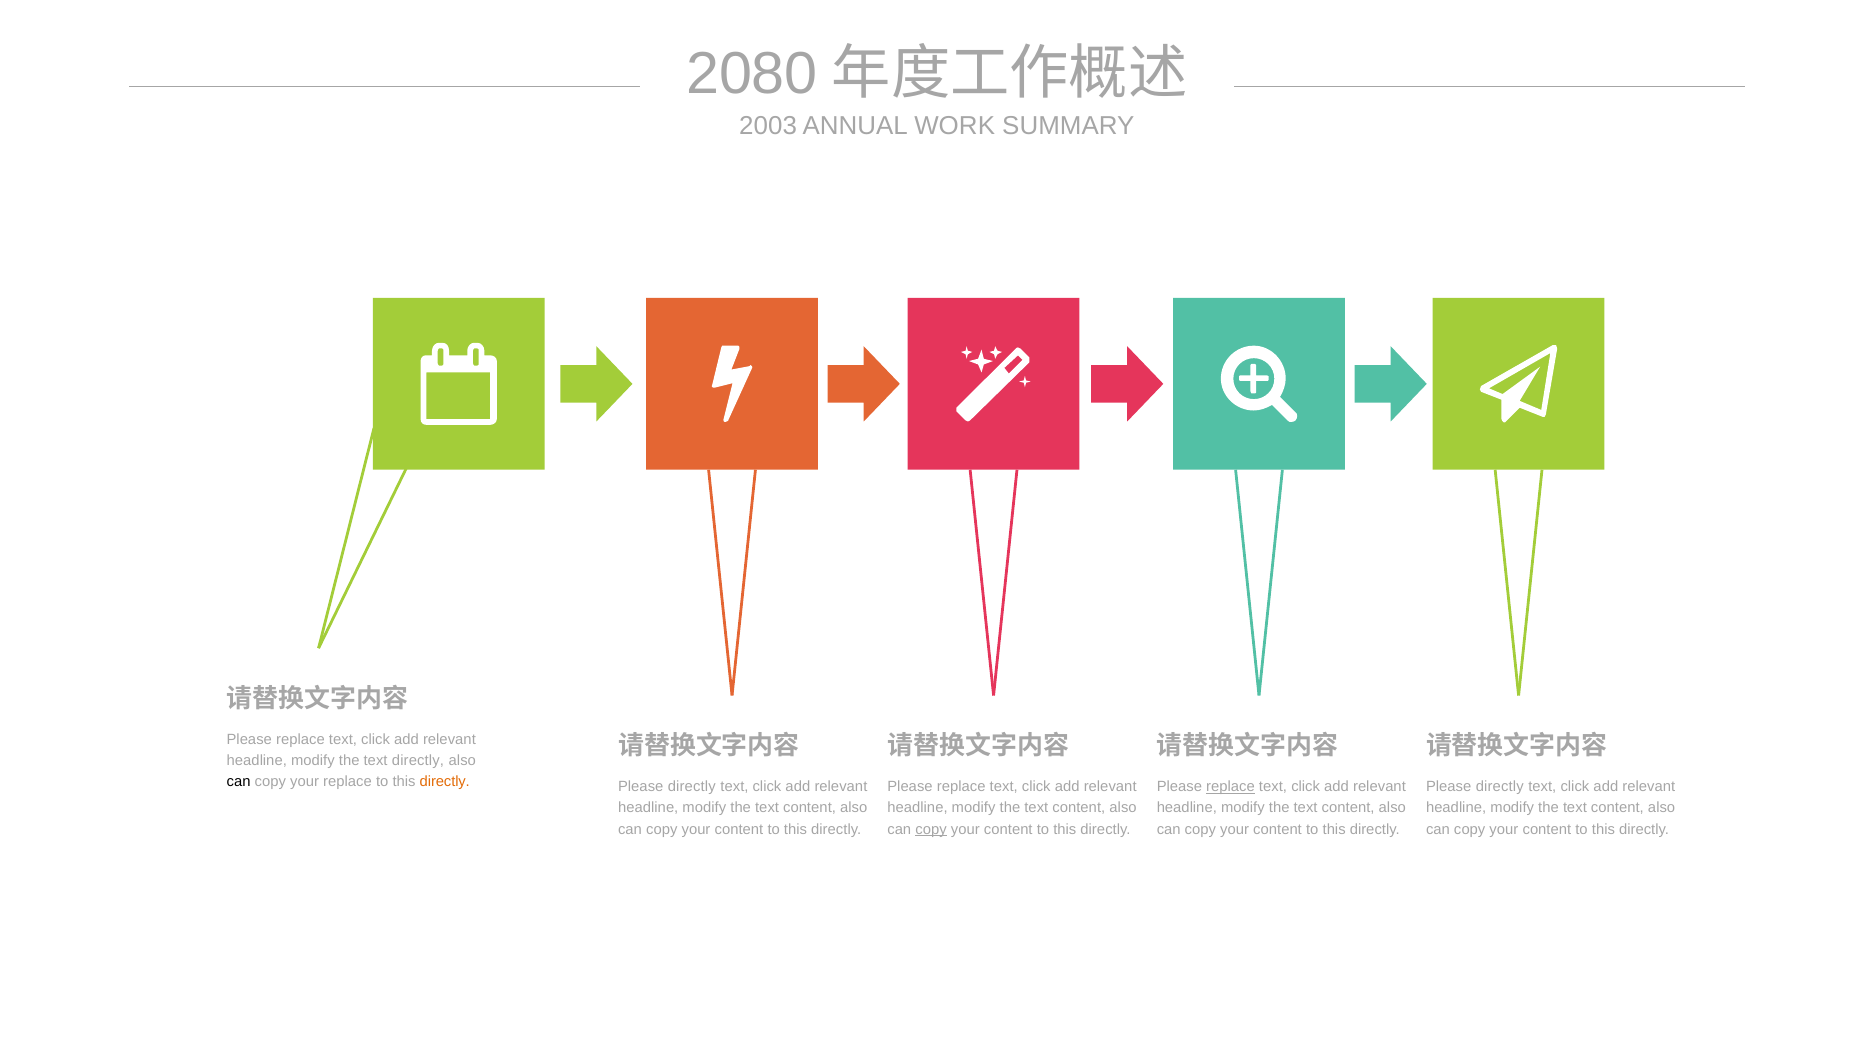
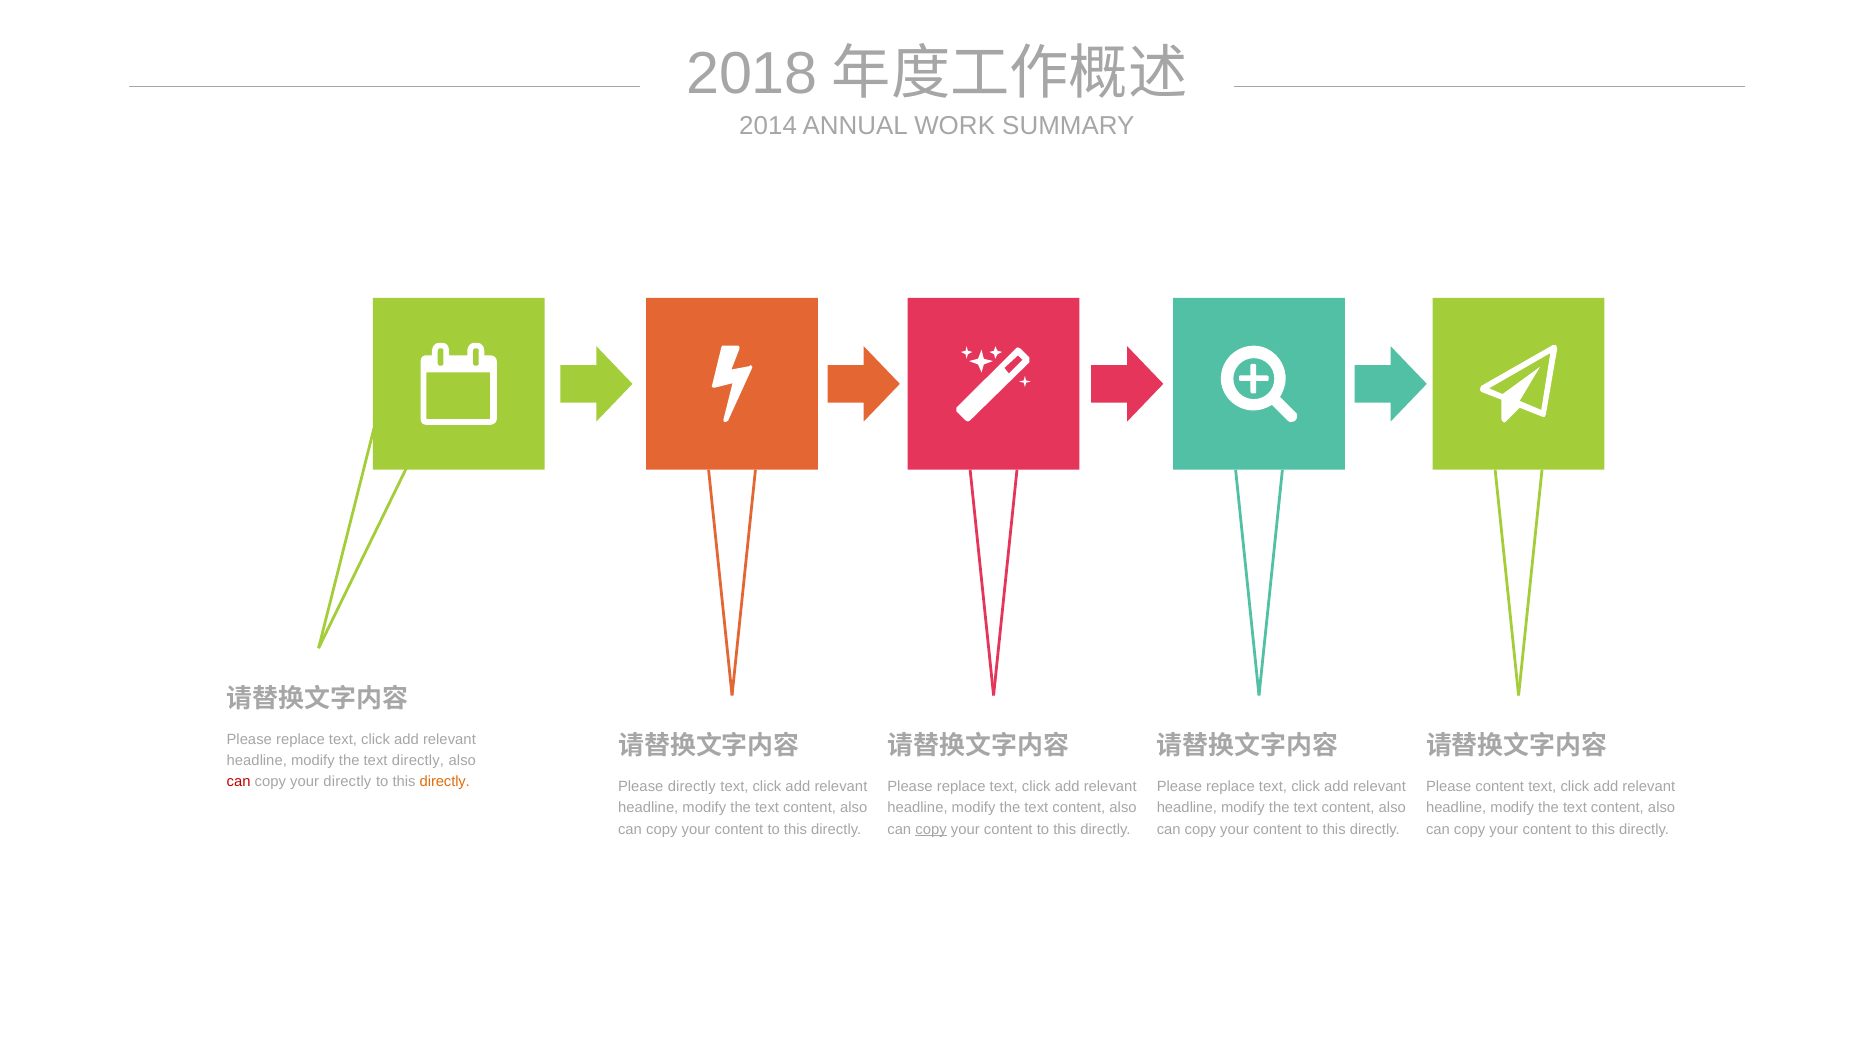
2080: 2080 -> 2018 (752, 74)
2003: 2003 -> 2014 (768, 126)
can colour: black -> red (239, 782)
your replace: replace -> directly (347, 782)
replace underline: present -> none (1230, 787)
directly: directly -> content (1500, 787)
